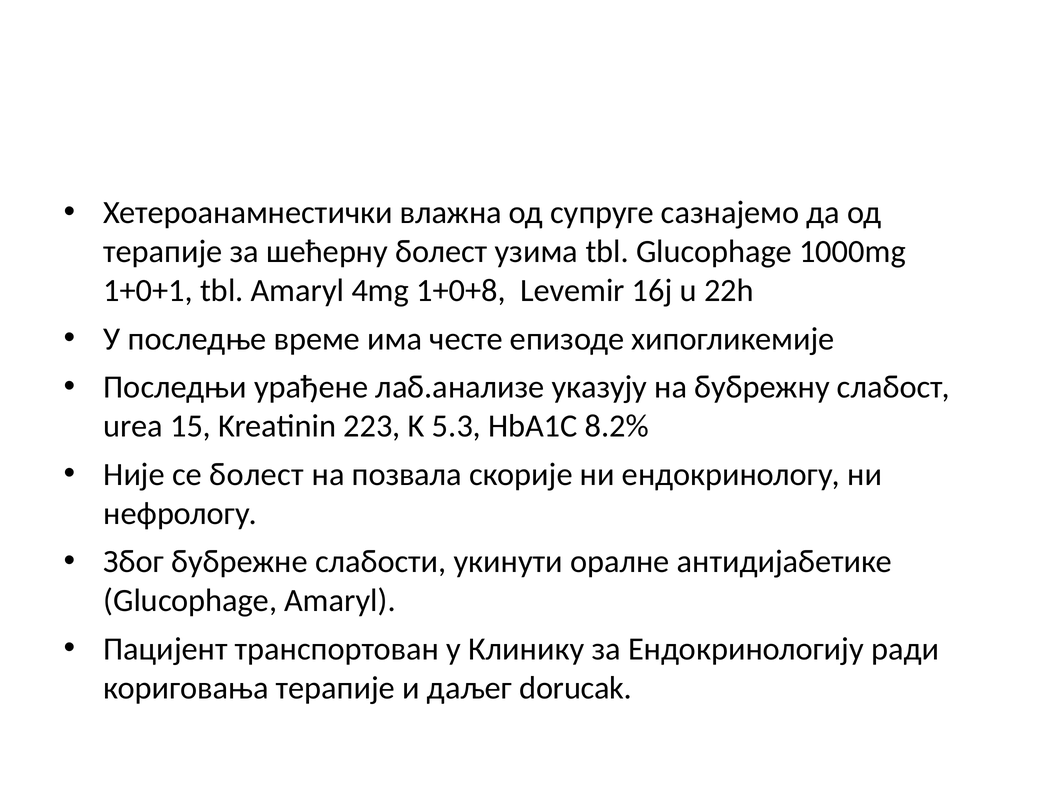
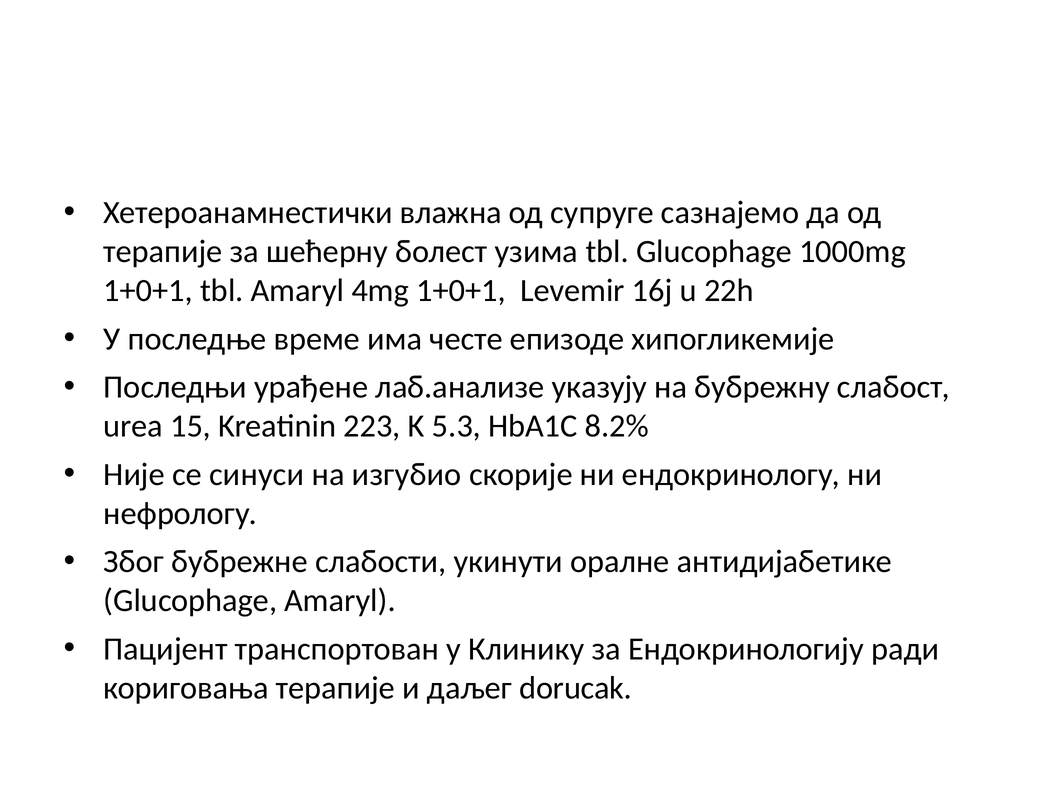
4mg 1+0+8: 1+0+8 -> 1+0+1 (461, 290)
се болест: болест -> синуси (257, 474)
позвала: позвала -> изгубио (407, 474)
